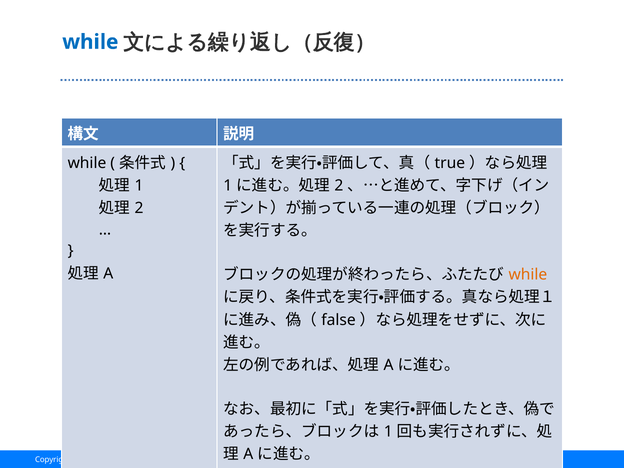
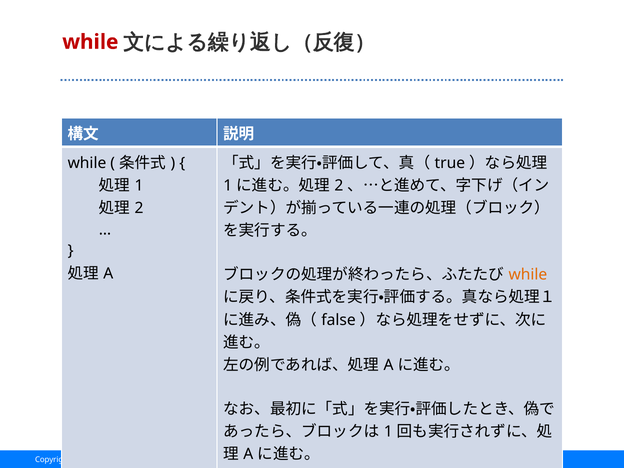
while colour: blue -> red (90, 42)
